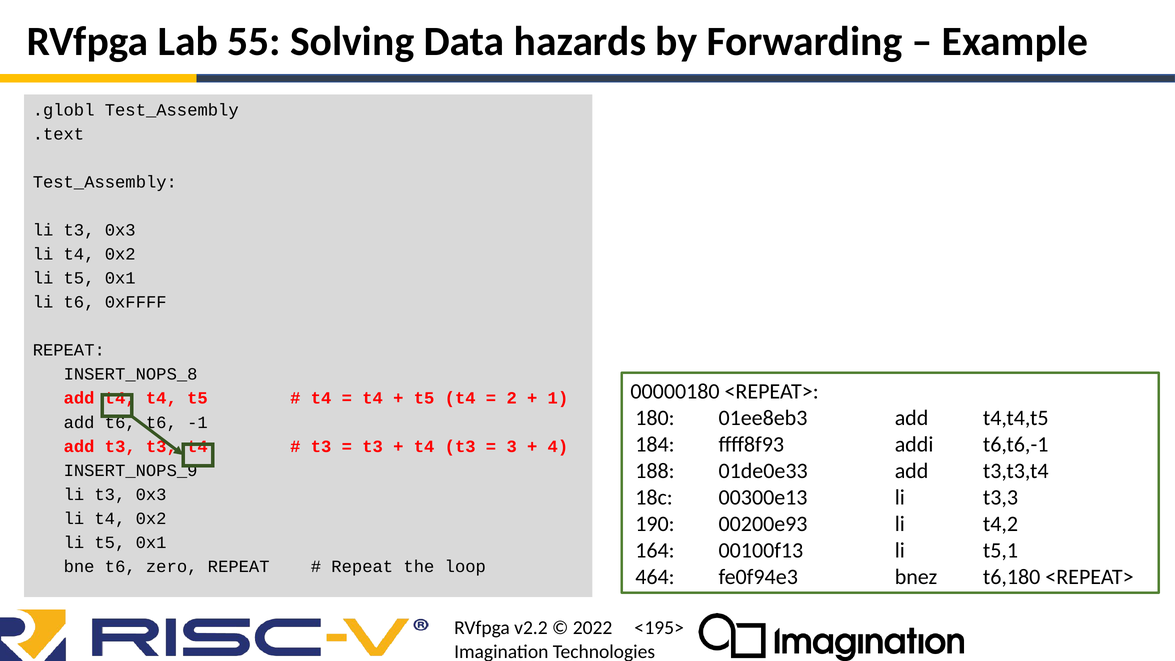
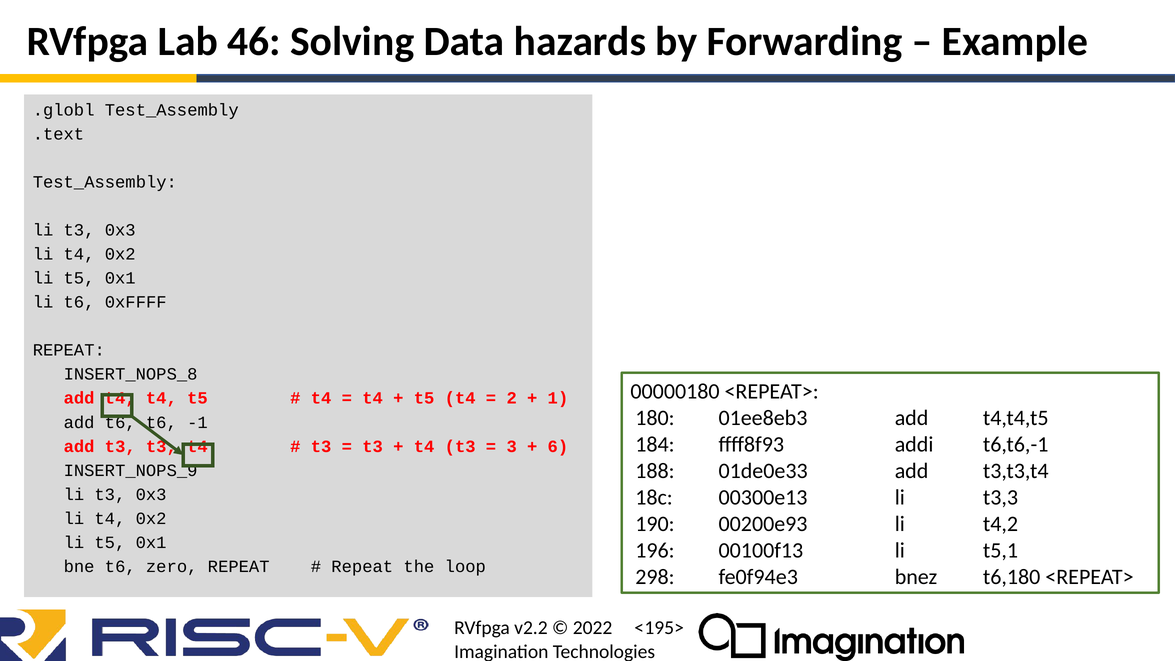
55: 55 -> 46 (254, 42)
4: 4 -> 6 (558, 446)
164: 164 -> 196 (655, 550)
464: 464 -> 298 (655, 577)
